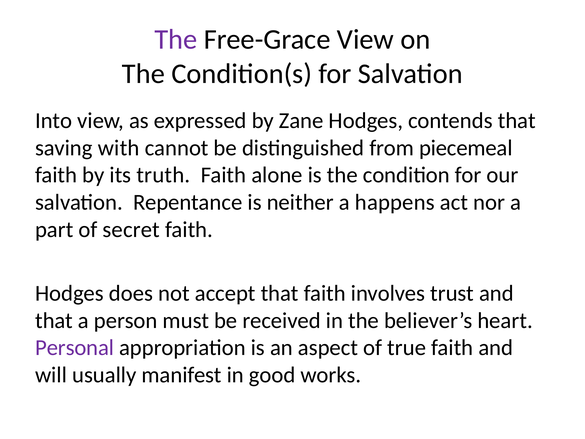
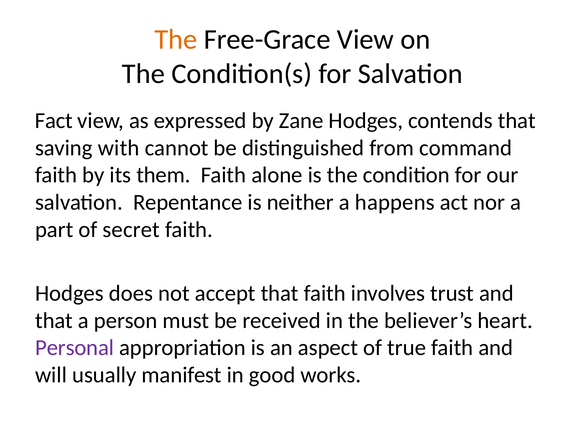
The colour: purple -> orange (176, 40)
Into: Into -> Fact (54, 121)
piecemeal: piecemeal -> command (466, 148)
truth: truth -> them (163, 175)
